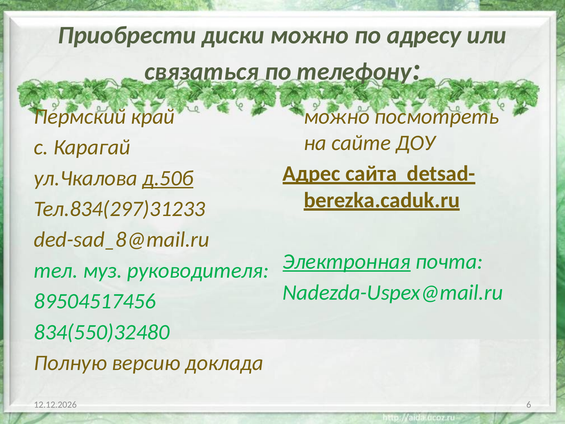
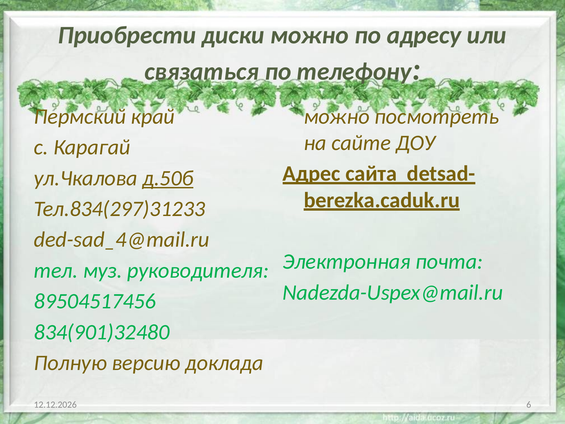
ded-sad_8@mail.ru: ded-sad_8@mail.ru -> ded-sad_4@mail.ru (122, 240)
Электронная underline: present -> none (347, 262)
834(550)32480: 834(550)32480 -> 834(901)32480 (102, 332)
